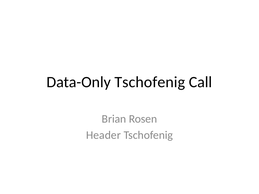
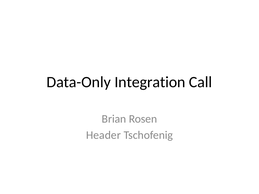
Data-Only Tschofenig: Tschofenig -> Integration (150, 82)
